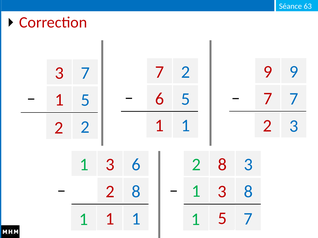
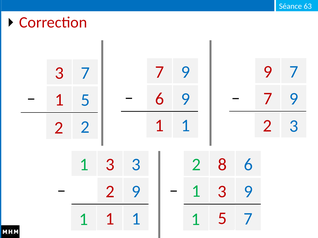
9 9: 9 -> 7 (294, 72)
2: 2 -> 9 (186, 72)
7: 7 -> 9 (294, 99)
6 5: 5 -> 9 (186, 99)
3 6: 6 -> 3 (136, 165)
8 3: 3 -> 6 (248, 165)
2 8: 8 -> 9 (136, 192)
3 8: 8 -> 9 (248, 192)
